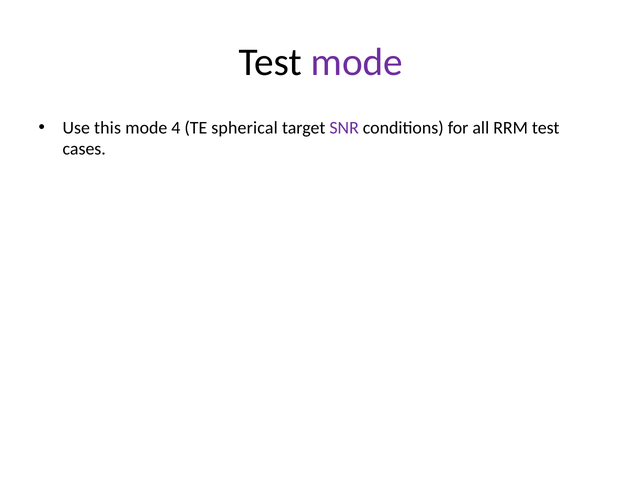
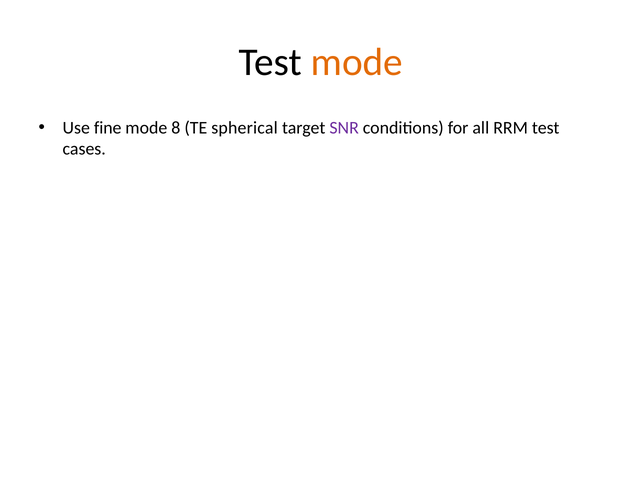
mode colour: purple -> orange (357, 62)
this: this -> fine (108, 128)
4: 4 -> 8 (176, 128)
